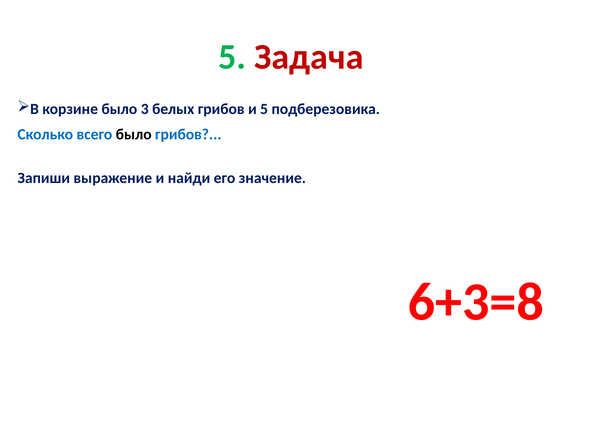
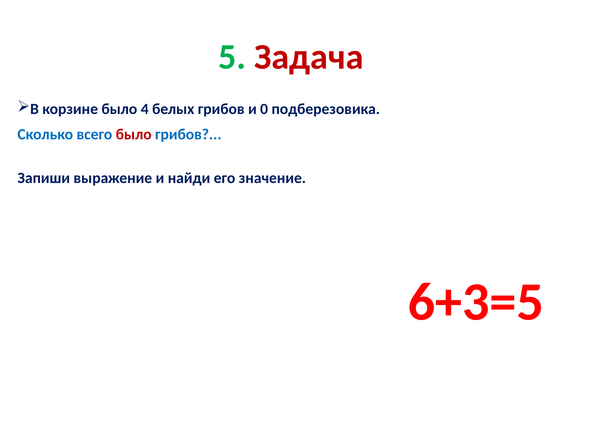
3: 3 -> 4 (145, 109)
и 5: 5 -> 0 (264, 109)
было colour: black -> red (134, 134)
6+3=8: 6+3=8 -> 6+3=5 (476, 302)
